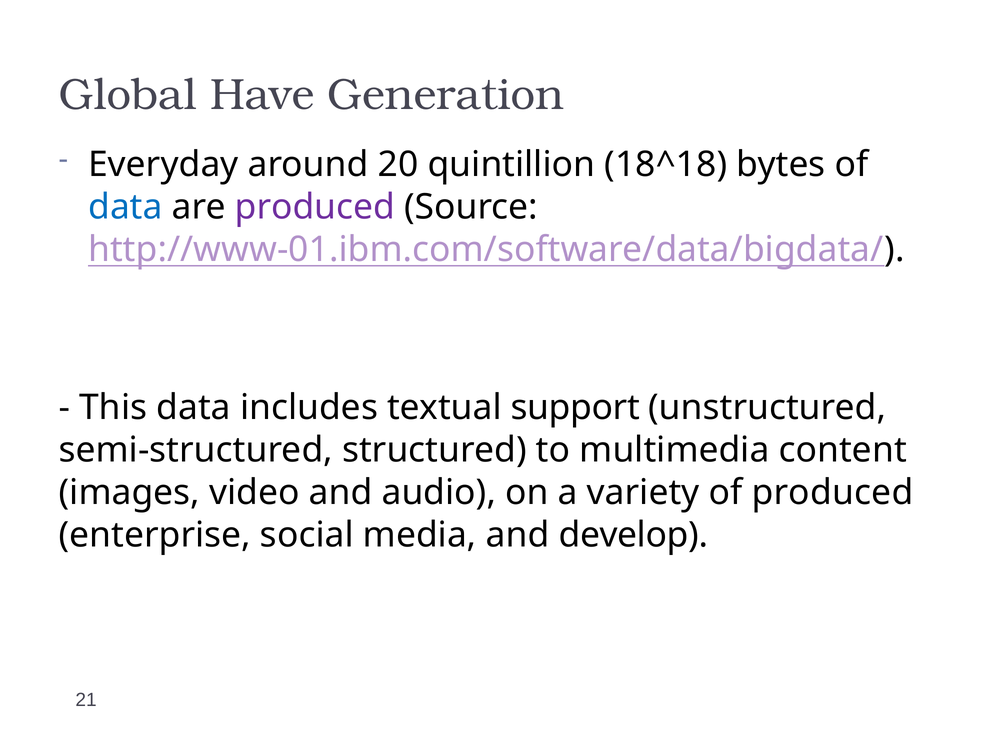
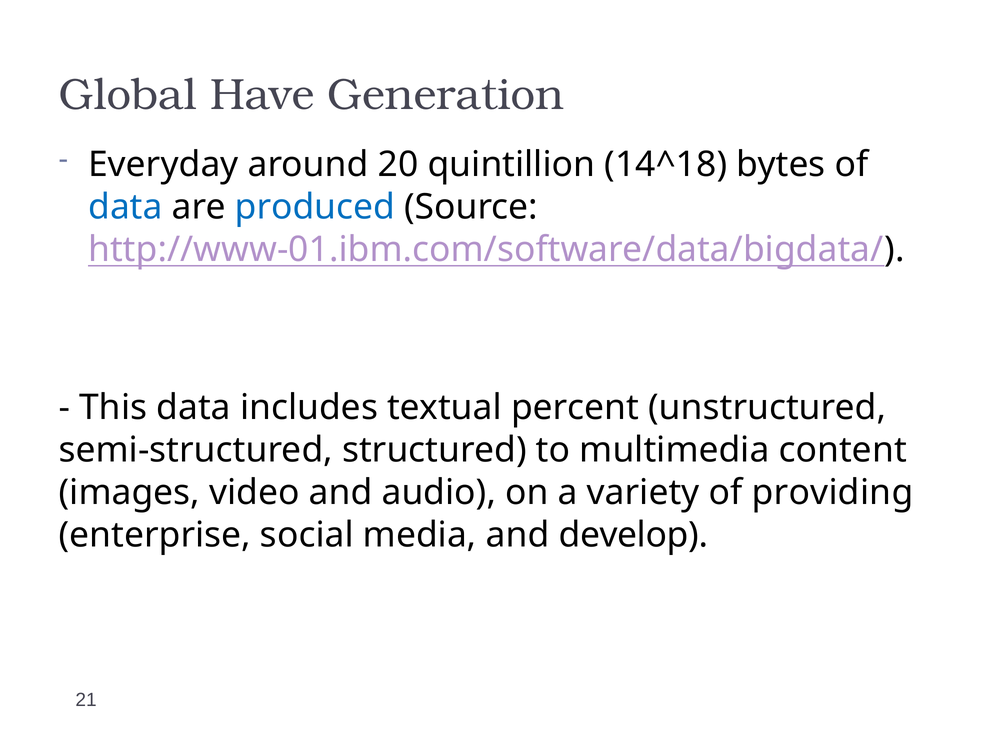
18^18: 18^18 -> 14^18 (666, 165)
produced colour: purple -> blue (315, 207)
support: support -> percent (575, 408)
of produced: produced -> providing (833, 493)
